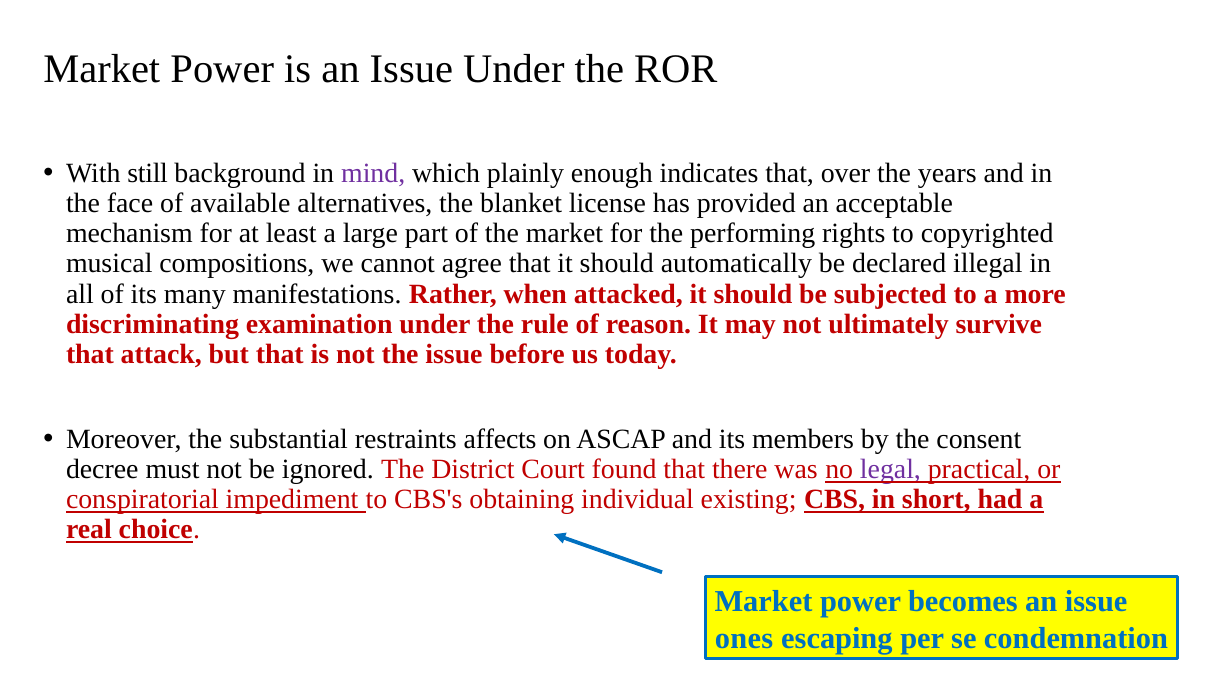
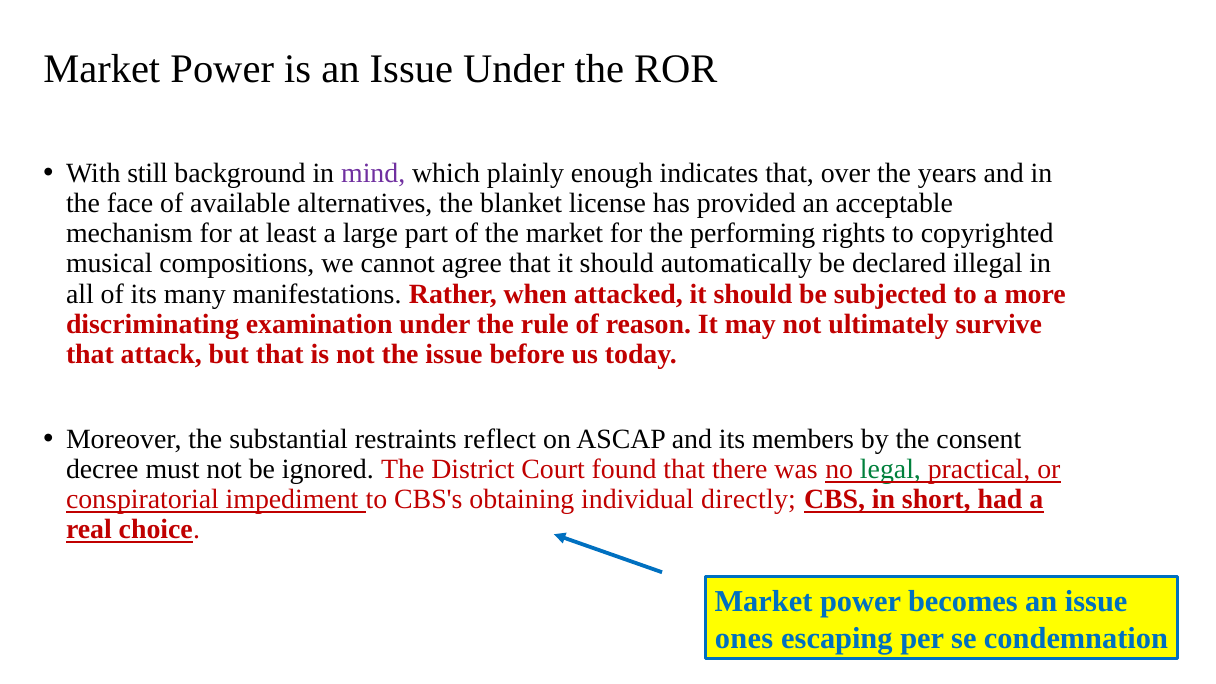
affects: affects -> reflect (500, 440)
legal colour: purple -> green (890, 470)
existing: existing -> directly (748, 500)
